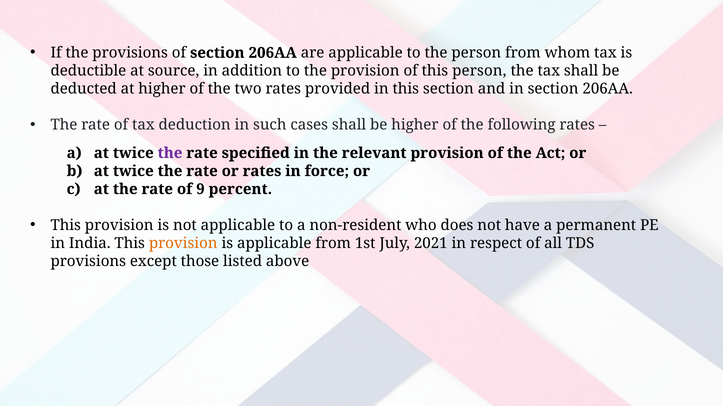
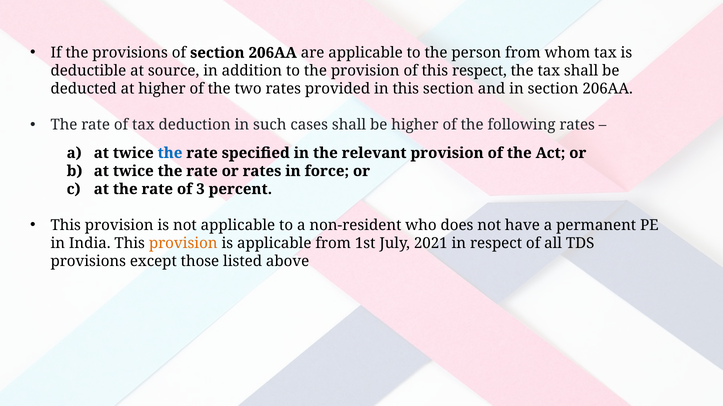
this person: person -> respect (479, 71)
the colour: purple -> blue (170, 153)
9: 9 -> 3 (200, 189)
